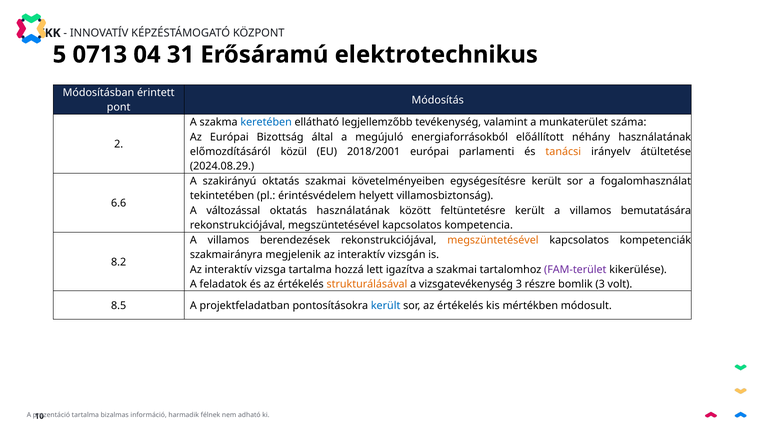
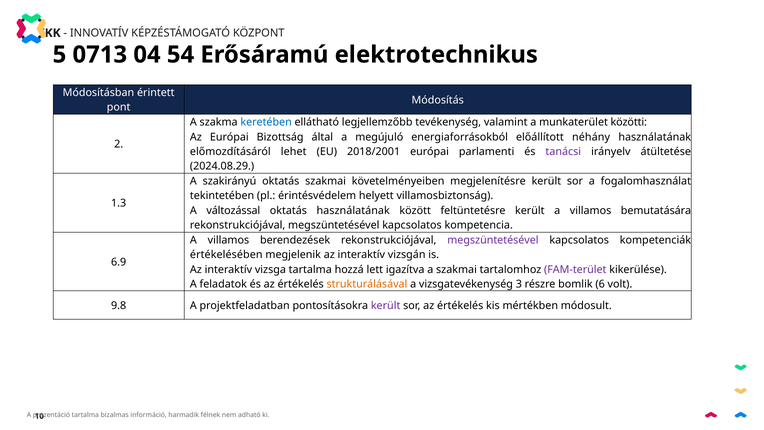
31: 31 -> 54 (181, 55)
száma: száma -> közötti (629, 122)
közül: közül -> lehet (294, 152)
tanácsi colour: orange -> purple (563, 152)
egységesítésre: egységesítésre -> megjelenítésre (488, 181)
6.6: 6.6 -> 1.3 (119, 203)
megszüntetésével colour: orange -> purple (493, 240)
szakmairányra: szakmairányra -> értékelésében (226, 255)
8.2: 8.2 -> 6.9 (119, 262)
bomlik 3: 3 -> 6 (600, 284)
8.5: 8.5 -> 9.8 (119, 306)
került colour: blue -> purple (386, 306)
